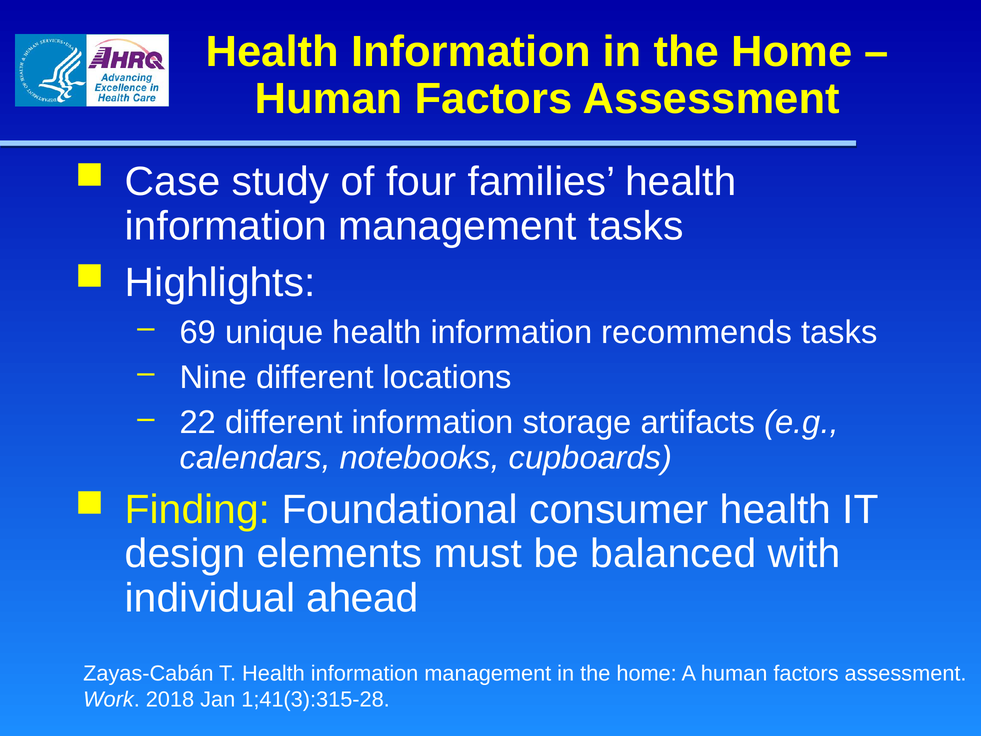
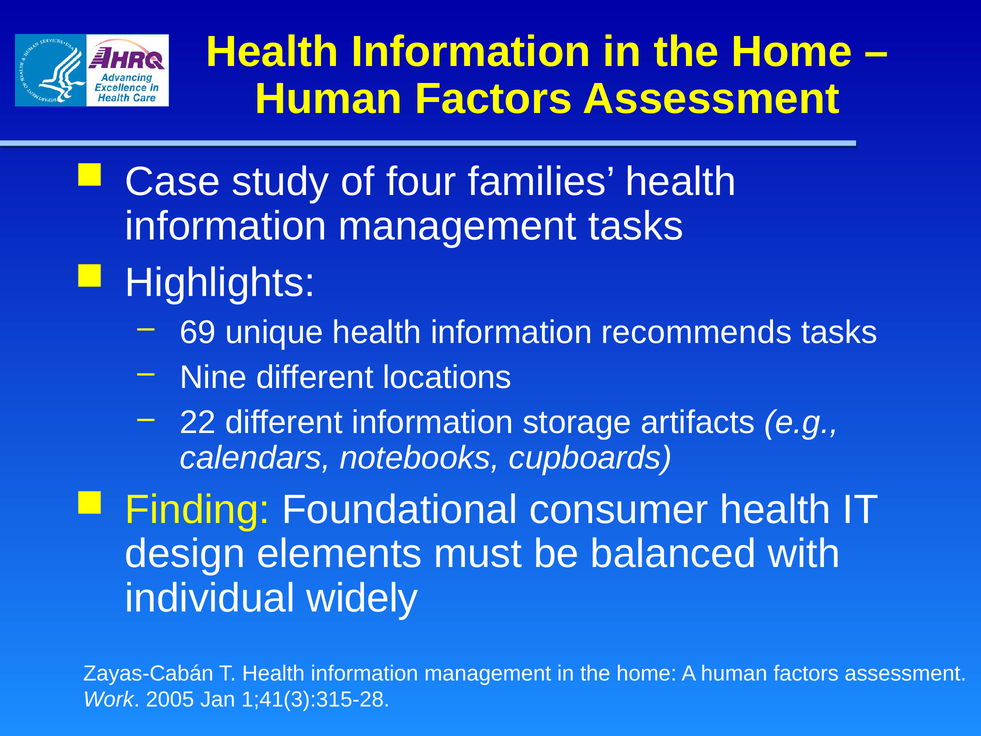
ahead: ahead -> widely (362, 598)
2018: 2018 -> 2005 (170, 700)
